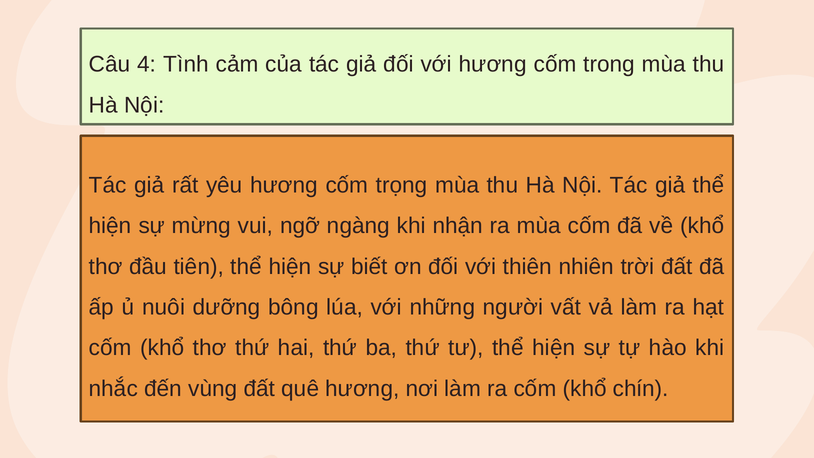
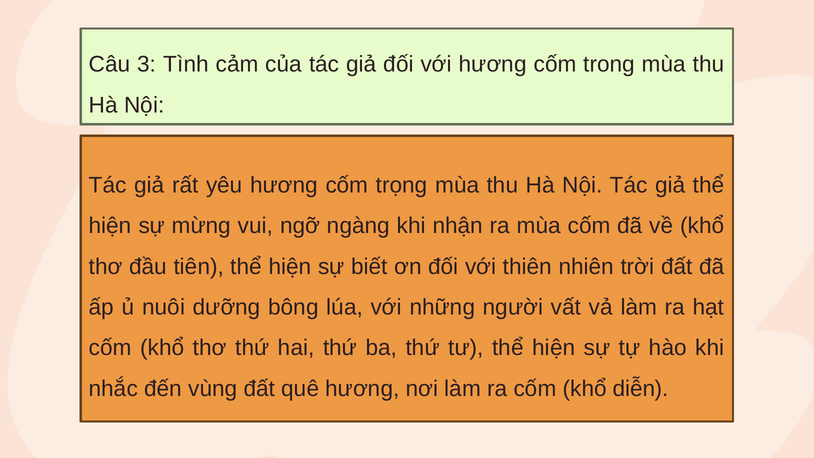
4: 4 -> 3 (147, 64)
chín: chín -> diễn (641, 389)
